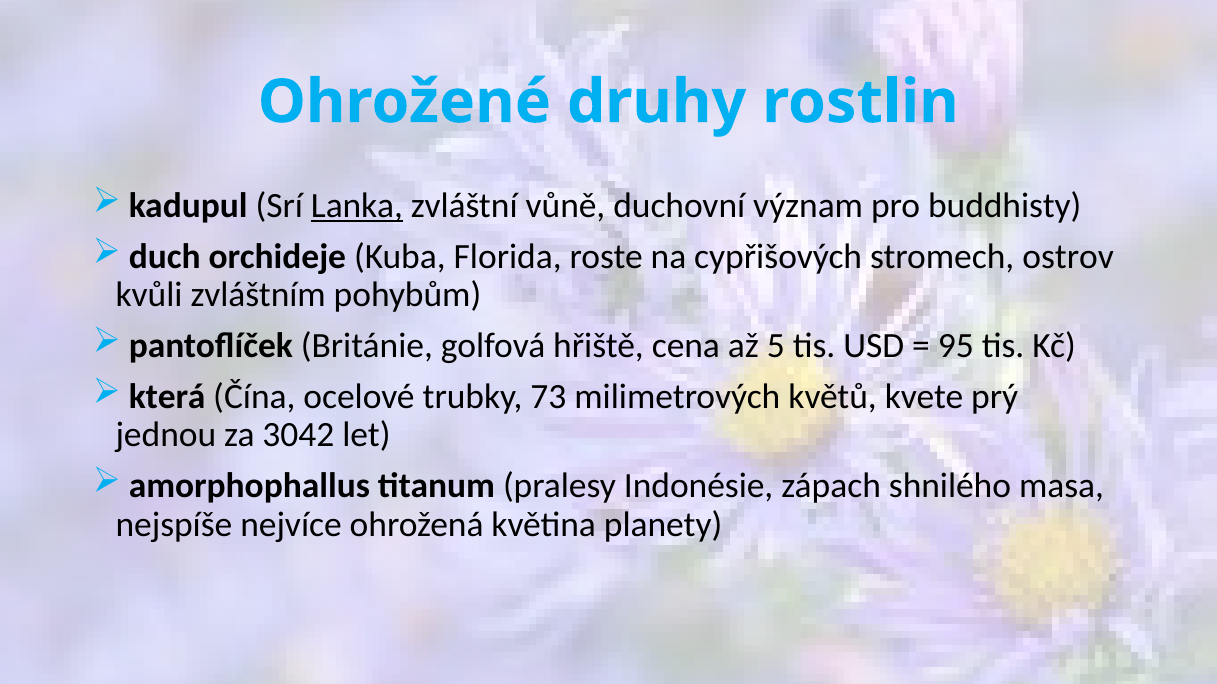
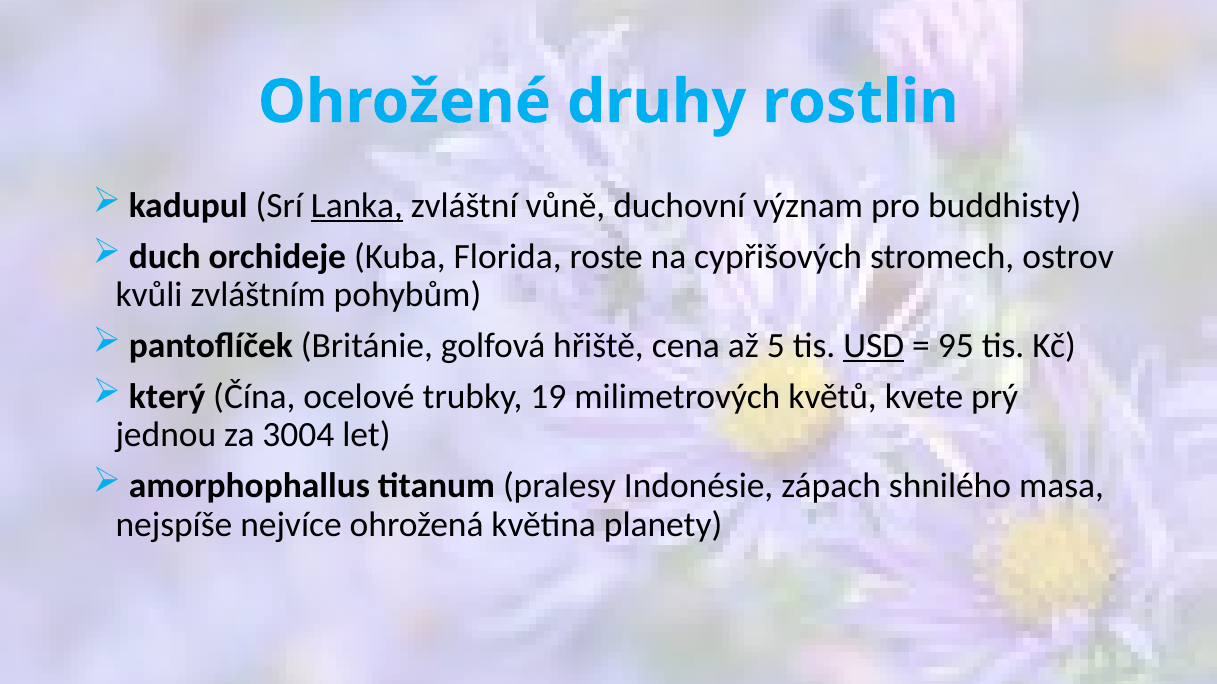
USD underline: none -> present (874, 346)
která: která -> který (167, 397)
73: 73 -> 19 (548, 397)
3042: 3042 -> 3004 (298, 436)
